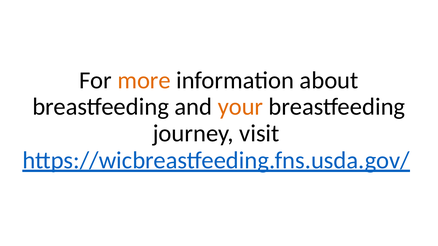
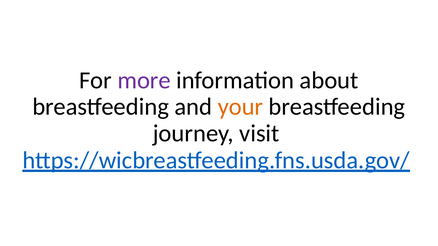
more colour: orange -> purple (144, 80)
